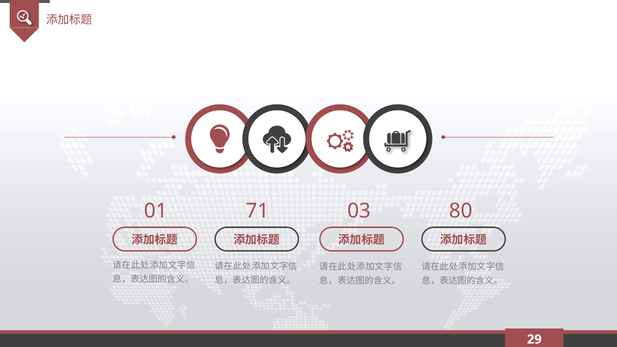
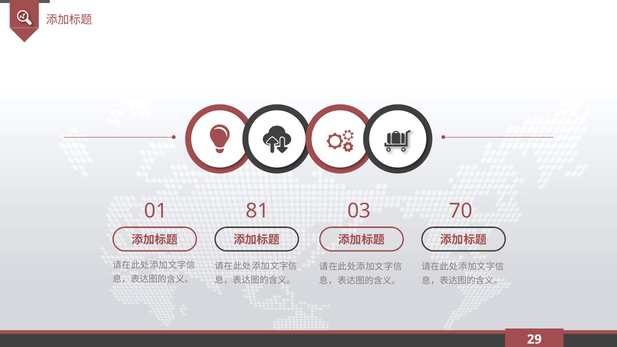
71: 71 -> 81 (257, 211)
80: 80 -> 70 (461, 211)
